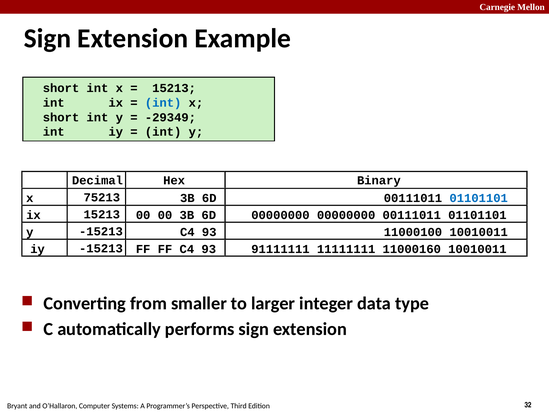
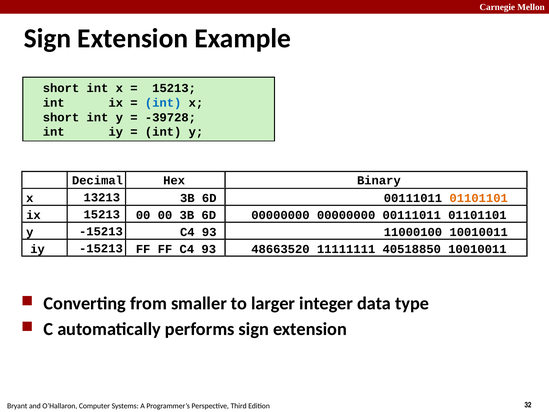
-29349: -29349 -> -39728 (170, 117)
75213: 75213 -> 13213 (102, 197)
01101101 colour: blue -> orange (479, 198)
91111111: 91111111 -> 48663520 (280, 249)
11000160: 11000160 -> 40518850 (412, 249)
